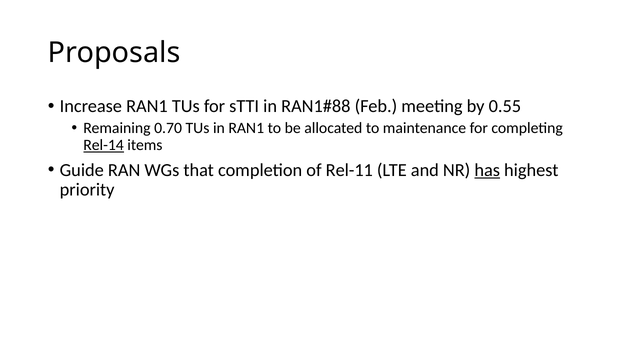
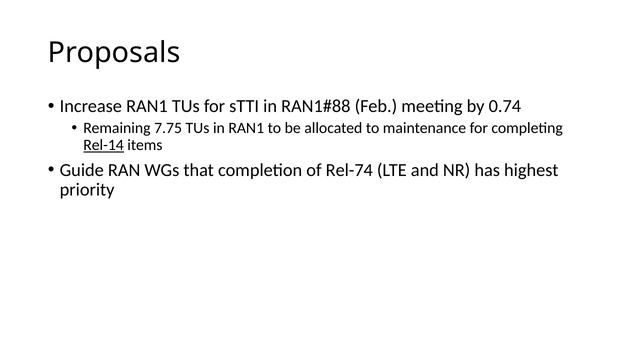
0.55: 0.55 -> 0.74 (505, 106)
0.70: 0.70 -> 7.75 (168, 128)
Rel-11: Rel-11 -> Rel-74 (349, 170)
has underline: present -> none (487, 170)
